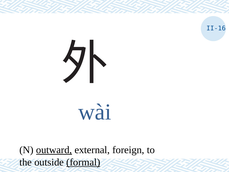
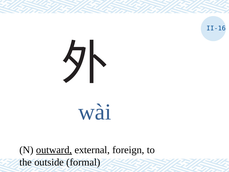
formal underline: present -> none (83, 162)
